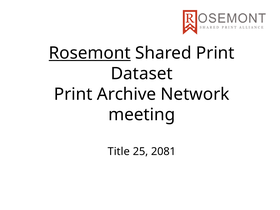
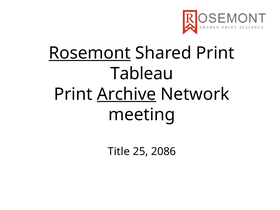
Dataset: Dataset -> Tableau (142, 74)
Archive underline: none -> present (127, 94)
2081: 2081 -> 2086 (164, 152)
